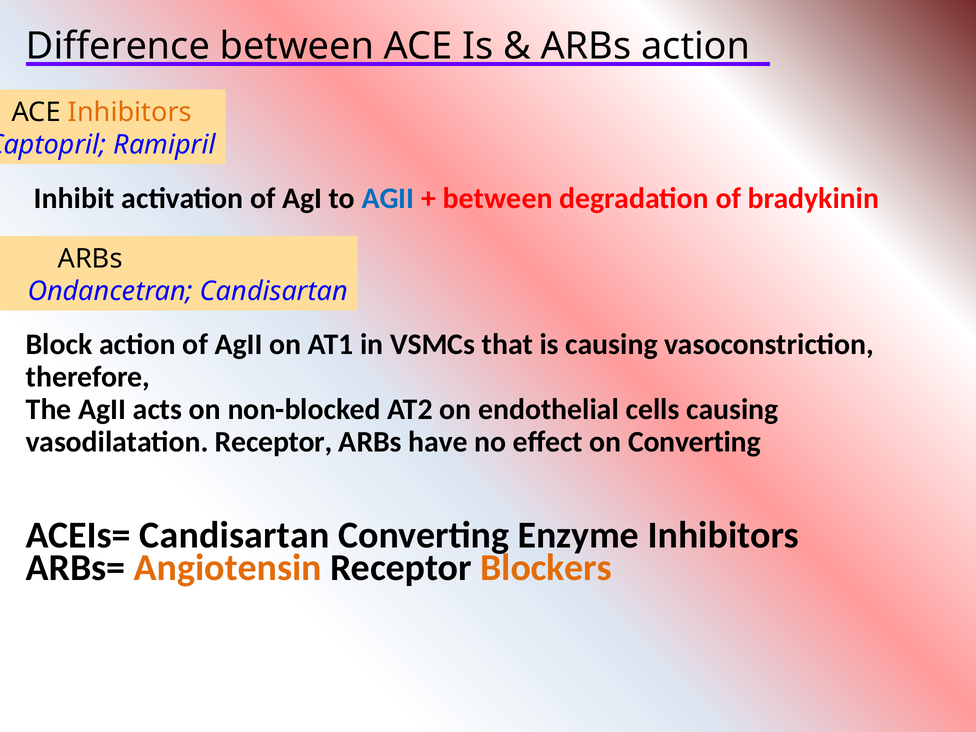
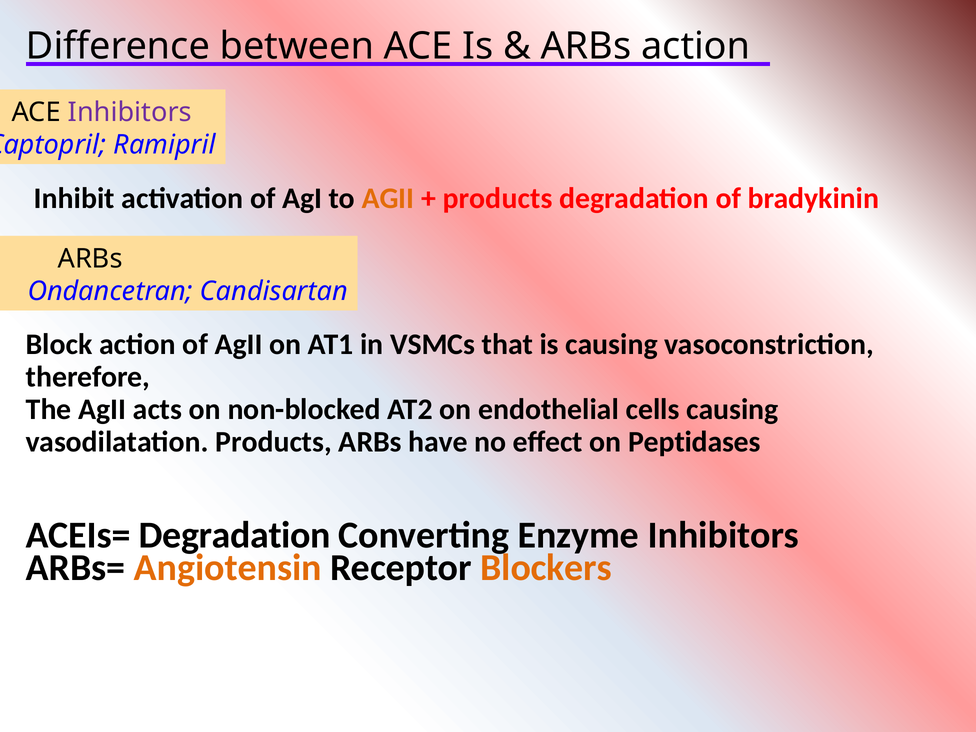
Inhibitors colour: orange -> purple (130, 112)
AGII colour: blue -> orange (388, 198)
between: between -> products (498, 198)
vasodilatation Receptor: Receptor -> Products (274, 442)
on Converting: Converting -> Peptidases (694, 442)
ACEIs= Candisartan: Candisartan -> Degradation (235, 535)
